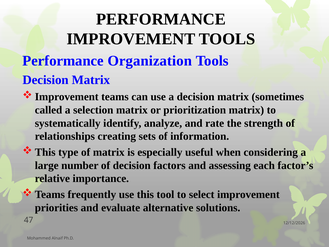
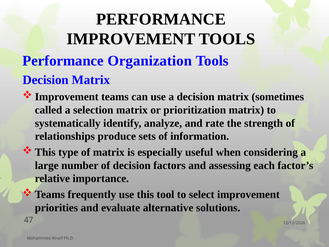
creating: creating -> produce (117, 136)
